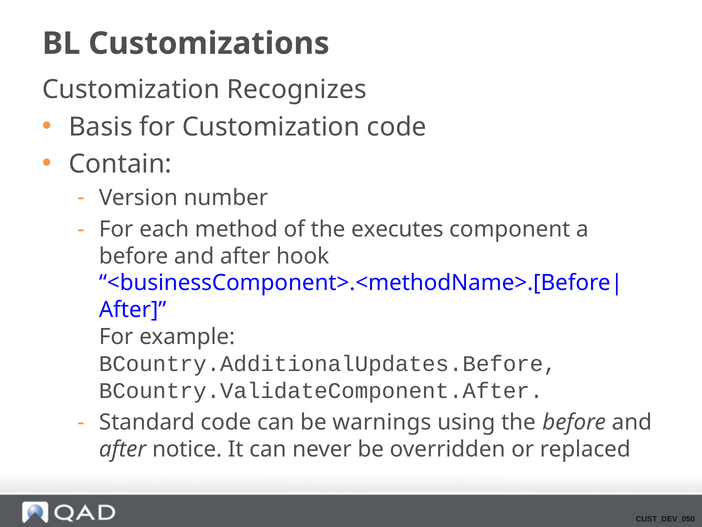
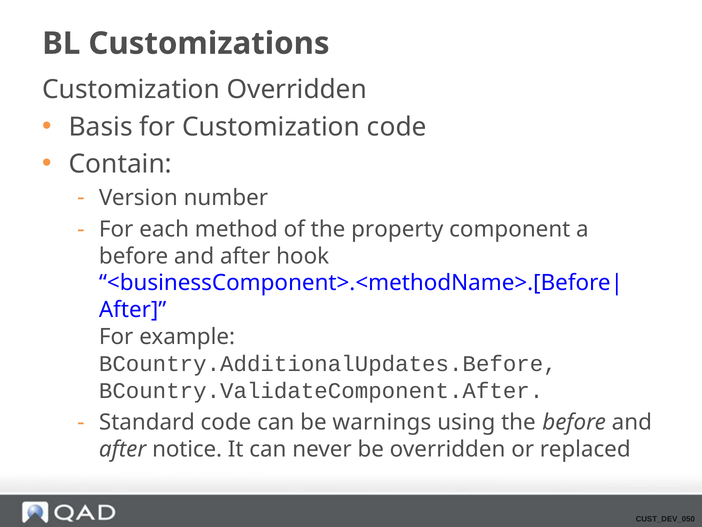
Customization Recognizes: Recognizes -> Overridden (297, 90)
executes: executes -> property (397, 229)
